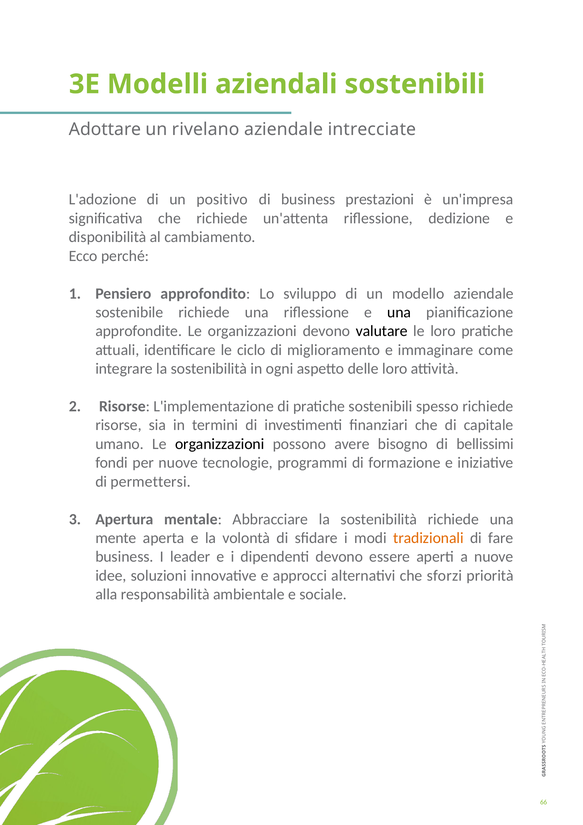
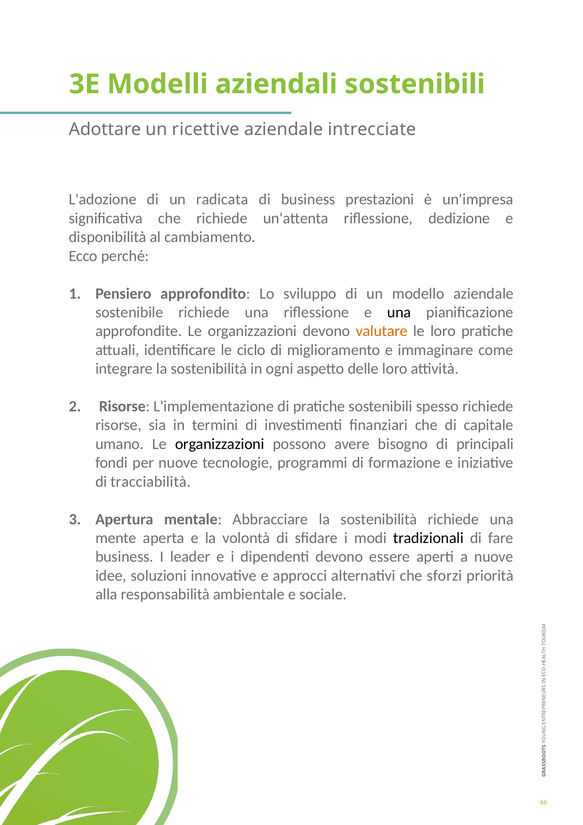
rivelano: rivelano -> ricettive (206, 129)
positivo: positivo -> radicata (222, 199)
valutare colour: black -> orange (382, 331)
bellissimi: bellissimi -> principali (485, 444)
permettersi: permettersi -> tracciabilità (151, 481)
tradizionali colour: orange -> black (428, 538)
